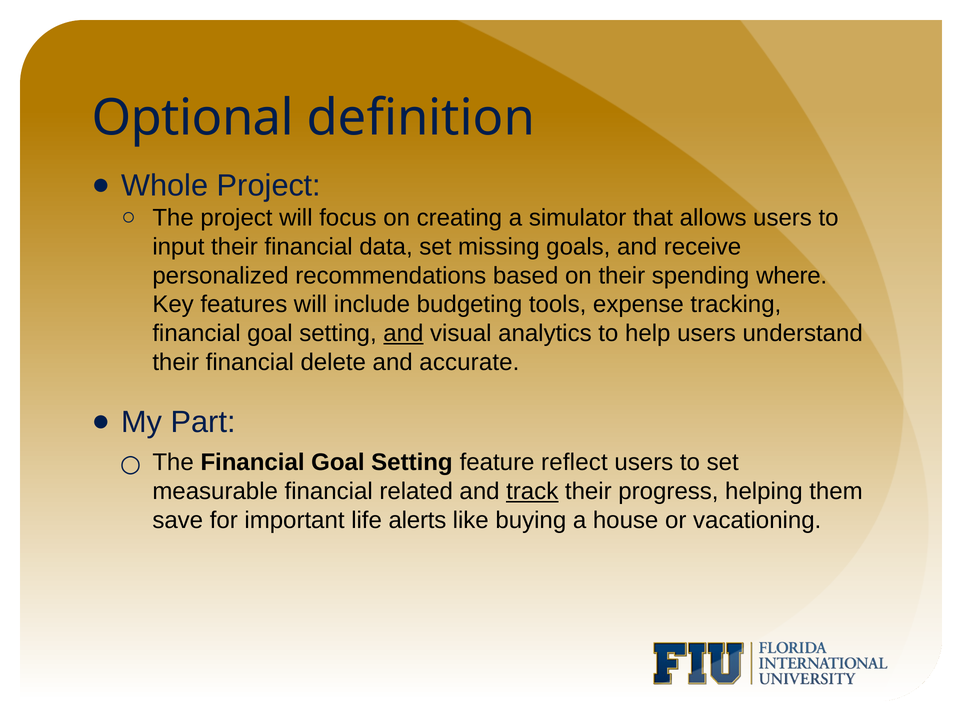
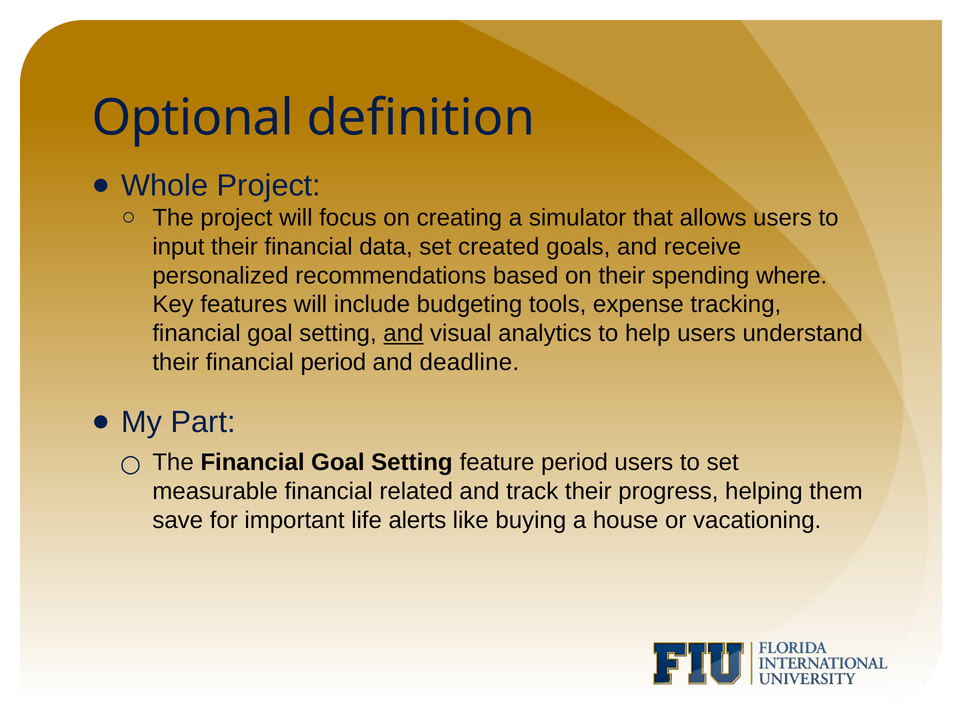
missing: missing -> created (499, 247)
financial delete: delete -> period (333, 362)
accurate: accurate -> deadline (469, 362)
feature reflect: reflect -> period (575, 463)
track underline: present -> none (532, 492)
